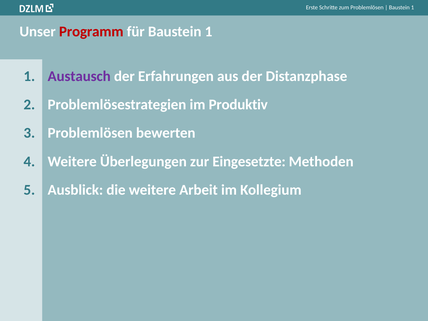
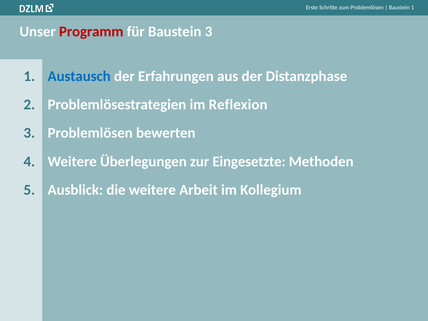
für Baustein 1: 1 -> 3 (209, 32)
Austausch colour: purple -> blue (79, 76)
Produktiv: Produktiv -> Reflexion (238, 105)
